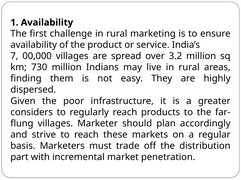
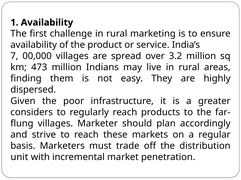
730: 730 -> 473 (39, 68)
part: part -> unit (19, 158)
